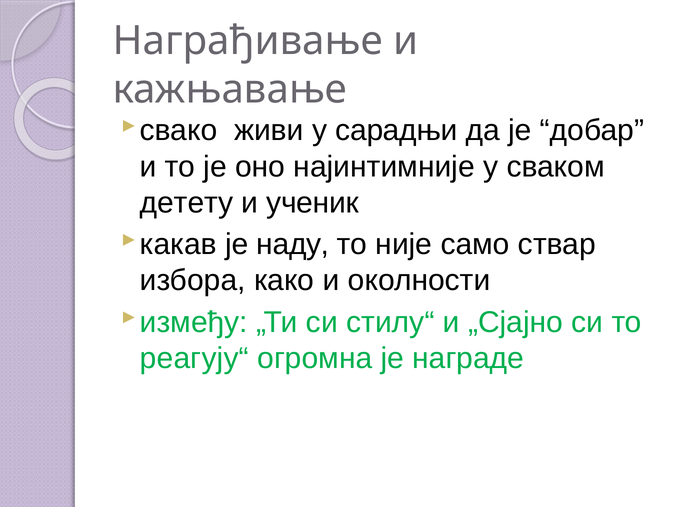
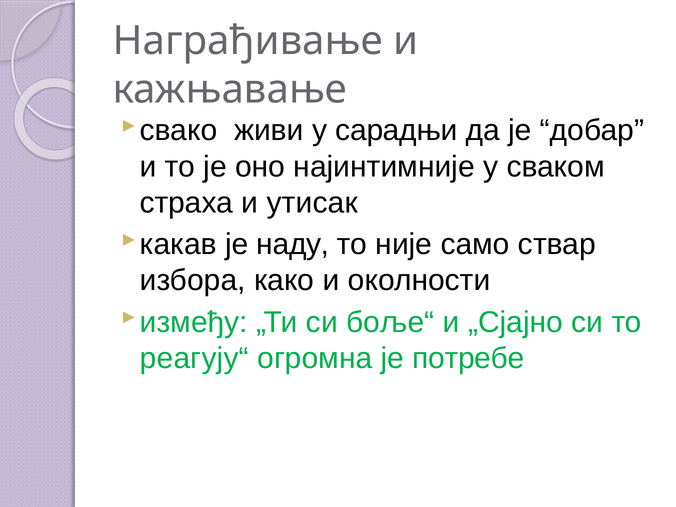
детету: детету -> страха (186, 203)
ученик: ученик -> утисак (312, 203)
стилу“: стилу“ -> боље“ (390, 322)
награде: награде -> потребе (468, 358)
